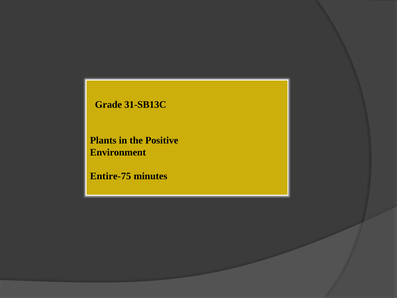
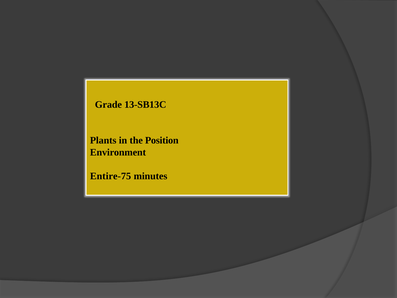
31-SB13C: 31-SB13C -> 13-SB13C (145, 104)
Positive: Positive -> Position (162, 140)
